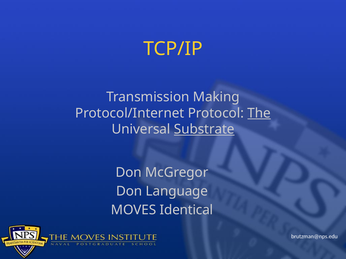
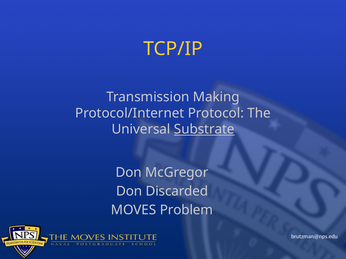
The underline: present -> none (259, 113)
Language: Language -> Discarded (177, 192)
Identical: Identical -> Problem (186, 210)
